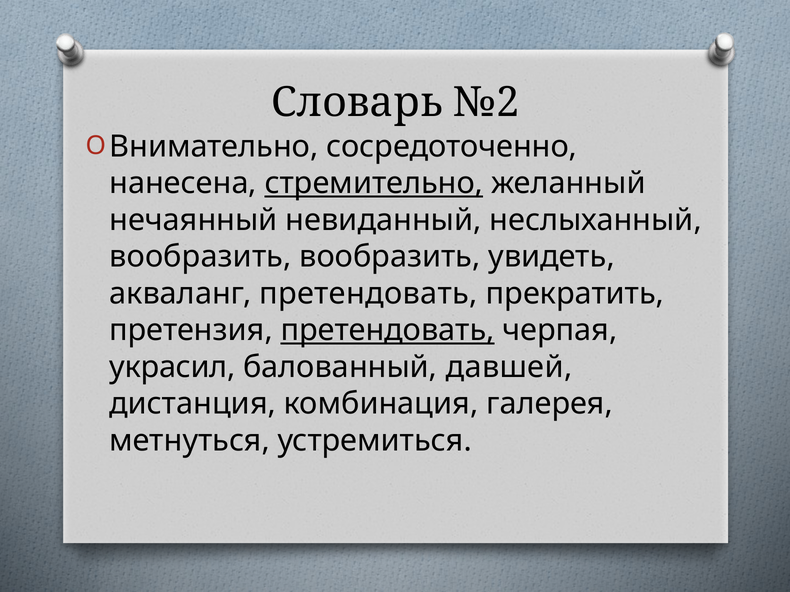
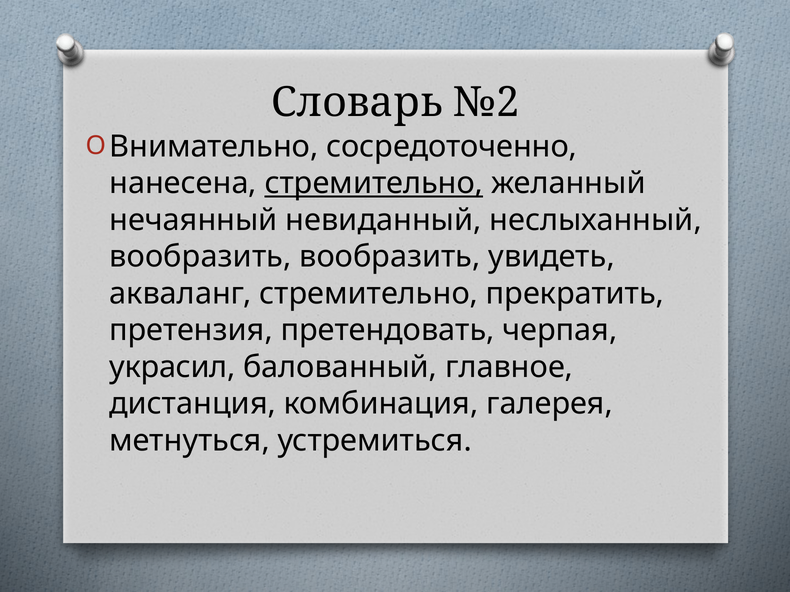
акваланг претендовать: претендовать -> стремительно (369, 294)
претендовать underline: present -> none (388, 330)
давшей: давшей -> главное (509, 367)
